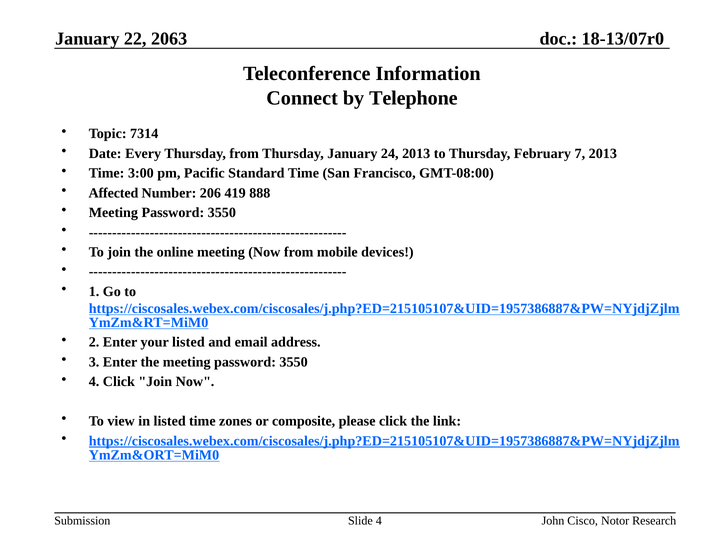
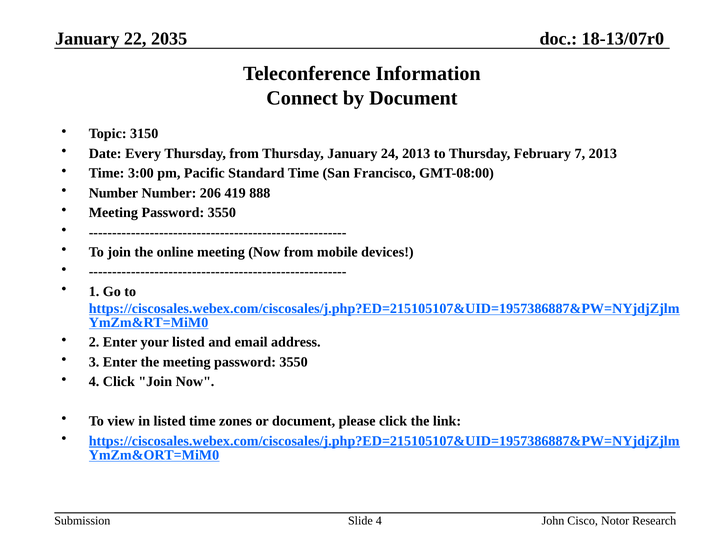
2063: 2063 -> 2035 (169, 39)
by Telephone: Telephone -> Document (413, 98)
7314: 7314 -> 3150 (144, 134)
Affected: Affected -> Number (113, 193)
or composite: composite -> document (304, 421)
